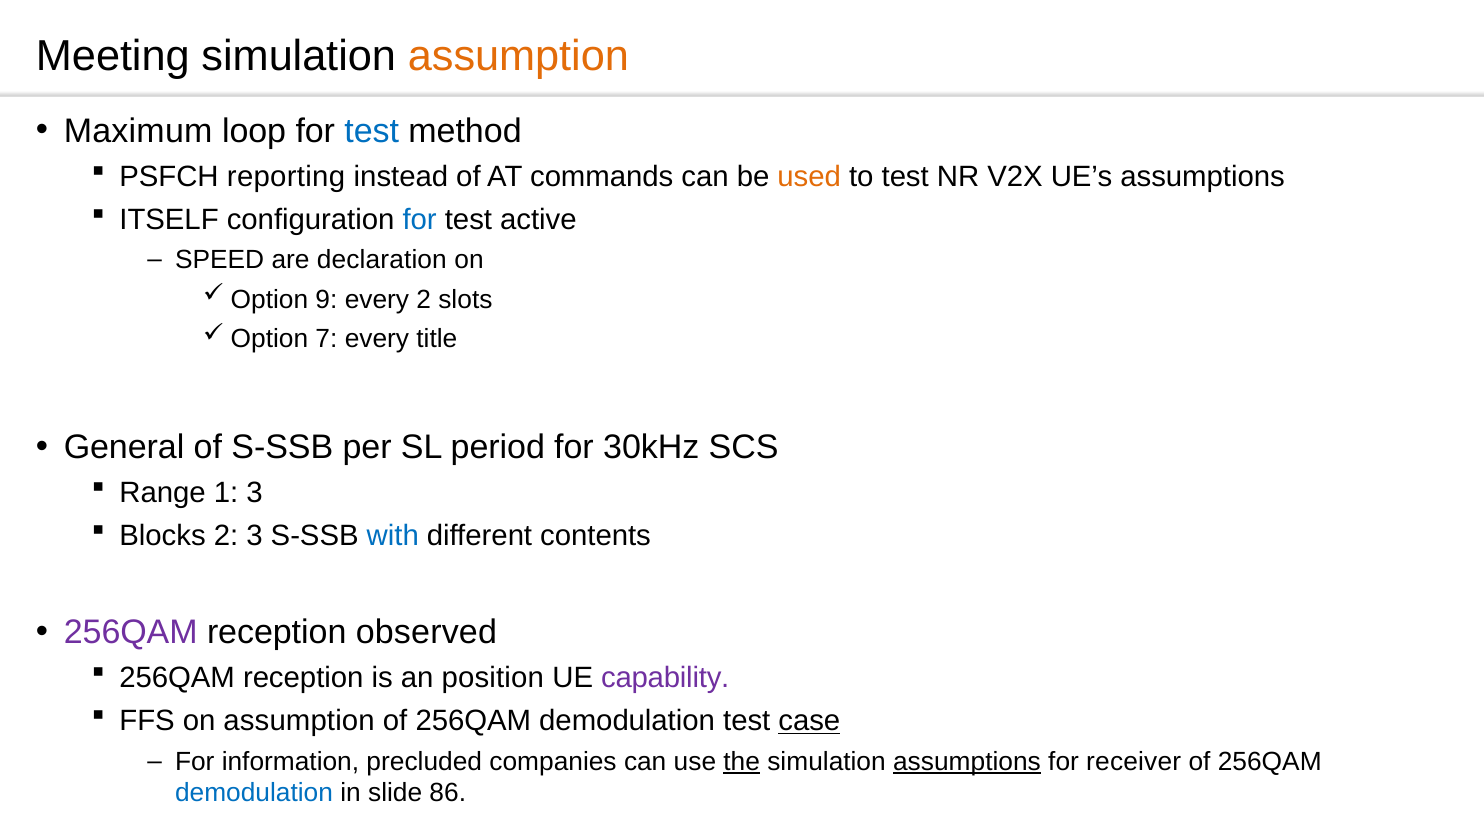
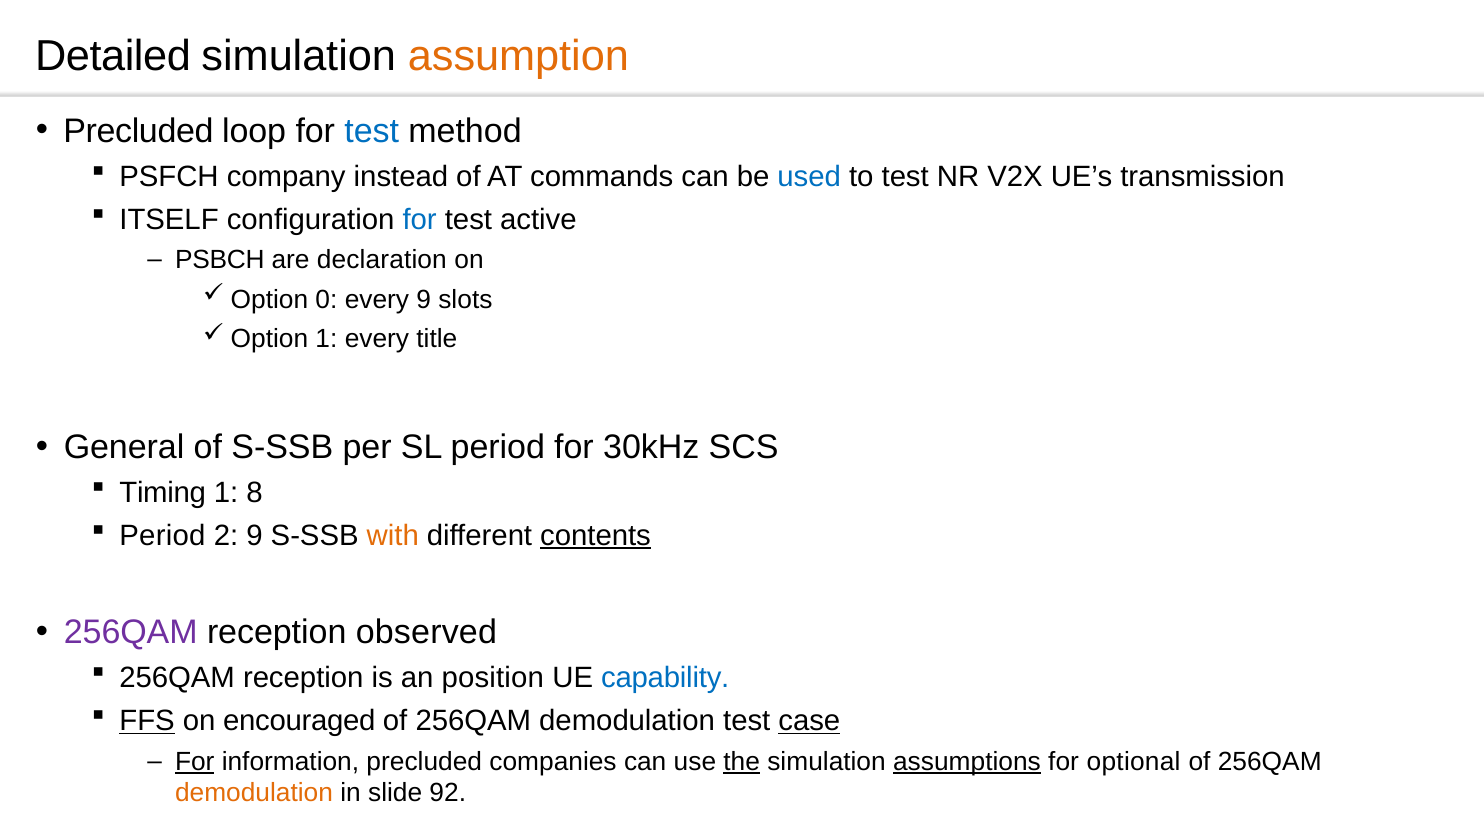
Meeting: Meeting -> Detailed (113, 56)
Maximum: Maximum -> Precluded (138, 131)
reporting: reporting -> company (286, 176)
used colour: orange -> blue (809, 176)
UE’s assumptions: assumptions -> transmission (1203, 176)
SPEED: SPEED -> PSBCH (220, 260)
9: 9 -> 0 (326, 299)
every 2: 2 -> 9 (424, 299)
7: 7 -> 1 (326, 339)
Range: Range -> Timing (163, 493)
1 3: 3 -> 8 (255, 493)
Blocks: Blocks -> Period (162, 536)
2 3: 3 -> 9 (255, 536)
with colour: blue -> orange (393, 536)
contents underline: none -> present (596, 536)
capability colour: purple -> blue (665, 678)
FFS underline: none -> present (147, 721)
on assumption: assumption -> encouraged (299, 721)
For underline: none -> present (195, 762)
receiver: receiver -> optional (1134, 762)
demodulation colour: blue -> orange (254, 793)
86: 86 -> 92 (448, 793)
